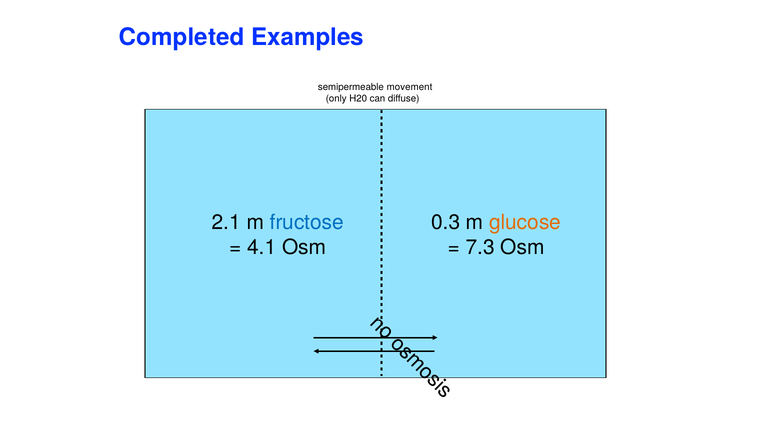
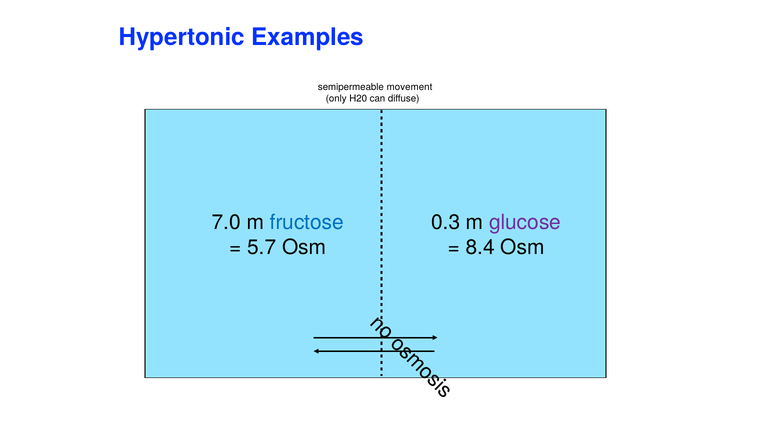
Completed: Completed -> Hypertonic (182, 37)
2.1: 2.1 -> 7.0 (226, 222)
glucose colour: orange -> purple (525, 222)
4.1: 4.1 -> 5.7 (262, 247)
7.3: 7.3 -> 8.4 (480, 247)
